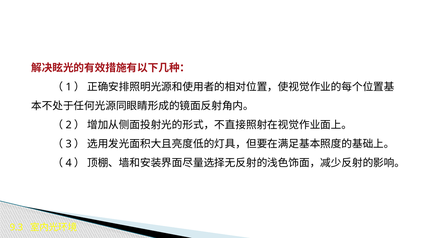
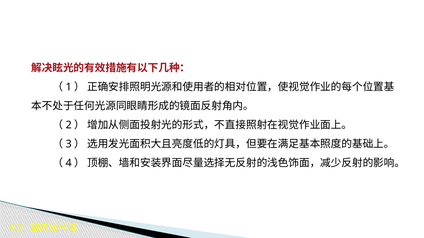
9.3: 9.3 -> 6.3 (16, 228)
